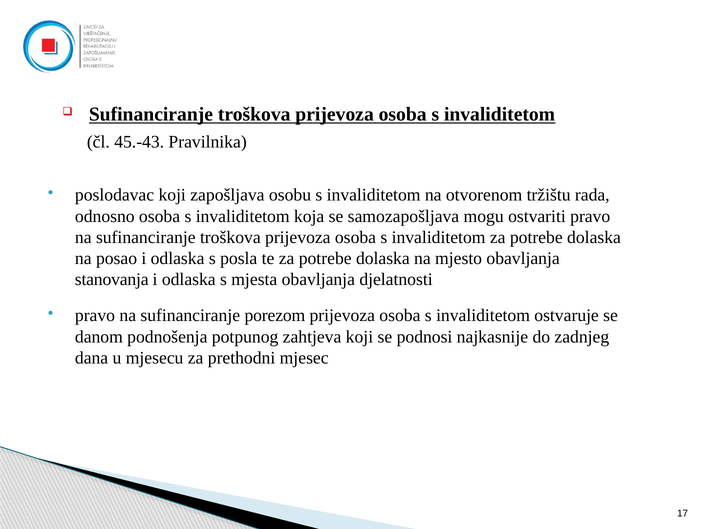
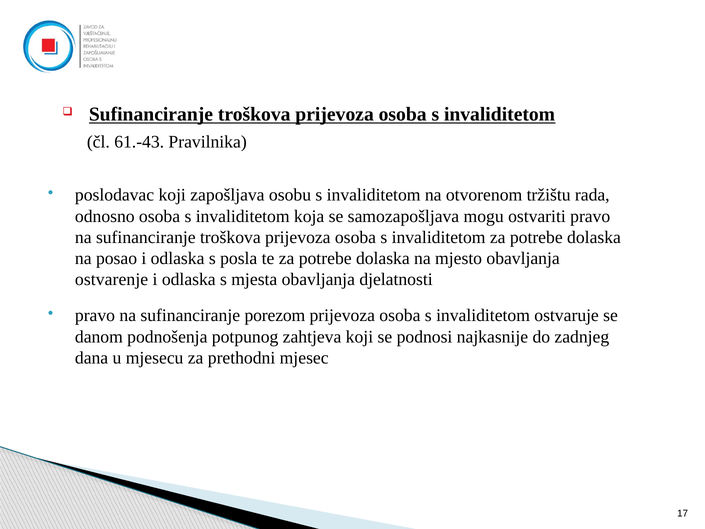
45.-43: 45.-43 -> 61.-43 (139, 142)
stanovanja: stanovanja -> ostvarenje (112, 280)
